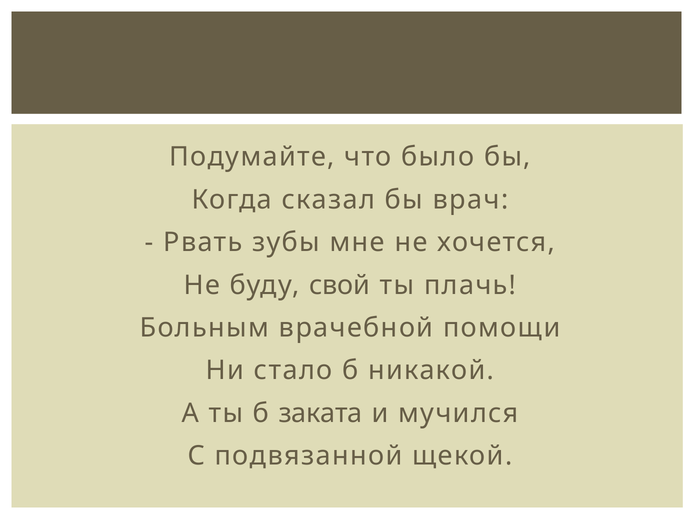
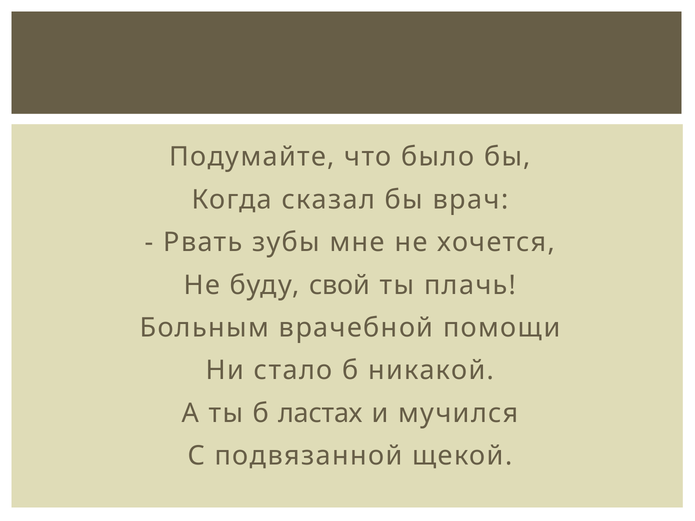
заката: заката -> ластах (320, 413)
